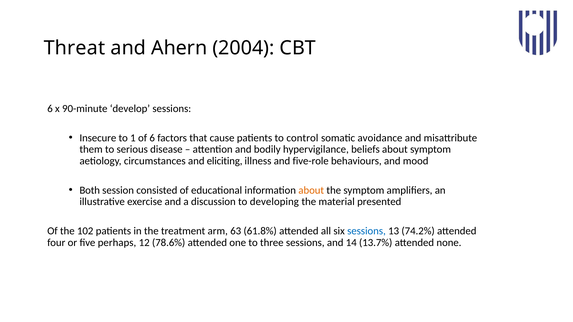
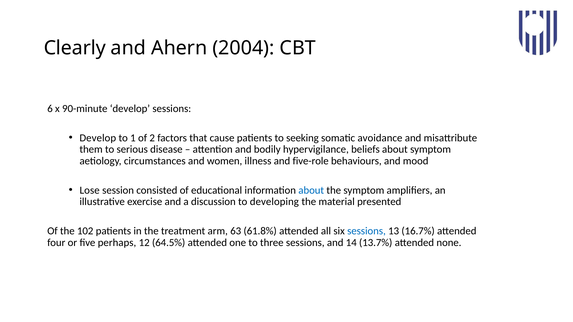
Threat: Threat -> Clearly (75, 48)
Insecure: Insecure -> Develop (98, 138)
of 6: 6 -> 2 (152, 138)
control: control -> seeking (302, 138)
eliciting: eliciting -> women (225, 161)
Both: Both -> Lose (90, 190)
about colour: orange -> blue (311, 190)
74.2%: 74.2% -> 16.7% (418, 231)
78.6%: 78.6% -> 64.5% (169, 243)
